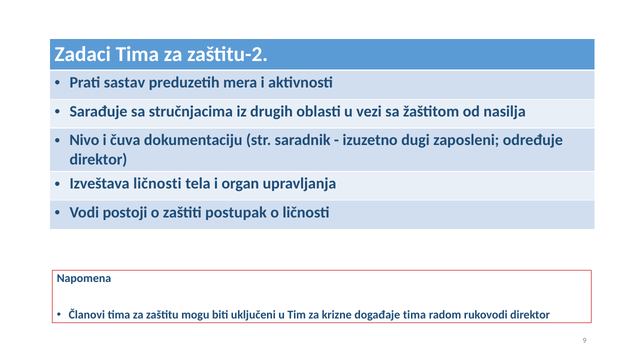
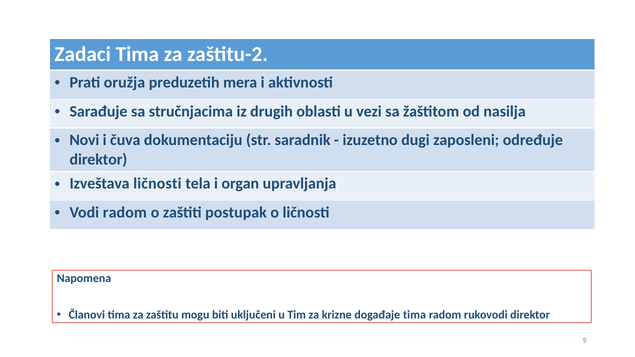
sastav: sastav -> oružja (124, 82)
Nivo: Nivo -> Novi (84, 140)
Vodi postoji: postoji -> radom (125, 213)
